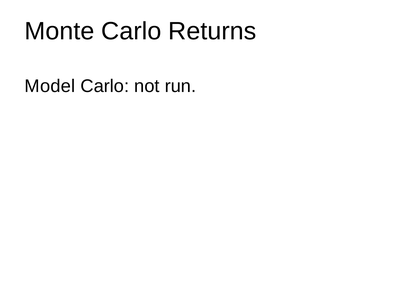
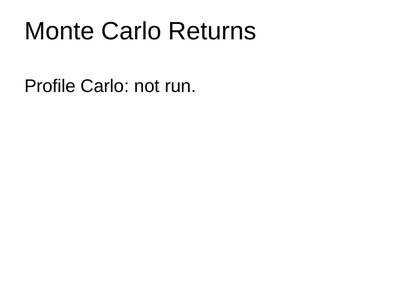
Model: Model -> Profile (50, 86)
